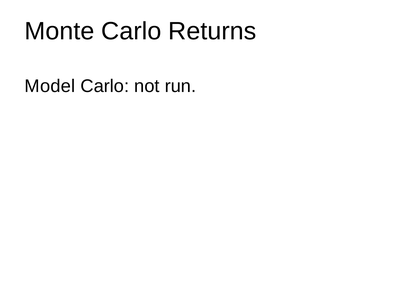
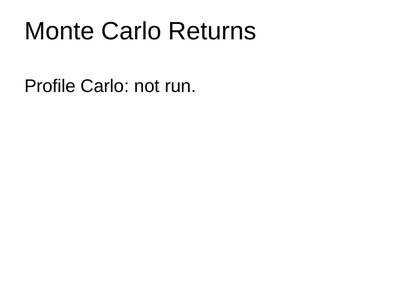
Model: Model -> Profile (50, 86)
